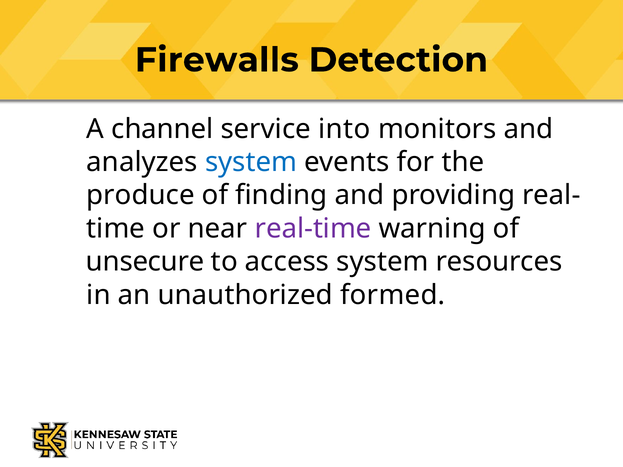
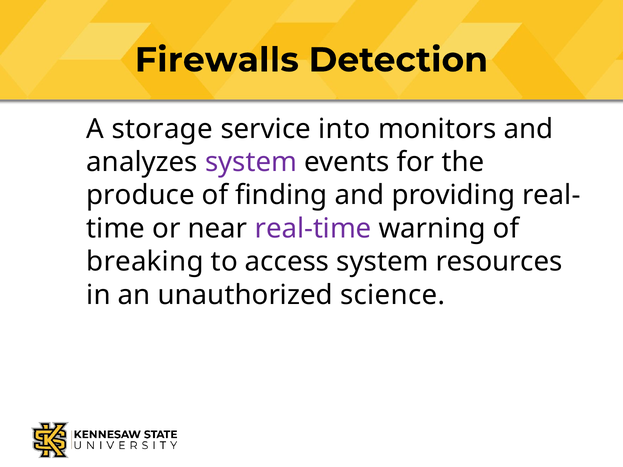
channel: channel -> storage (162, 129)
system colour: blue -> purple (251, 162)
unsecure: unsecure -> breaking (145, 262)
formed: formed -> science (393, 295)
